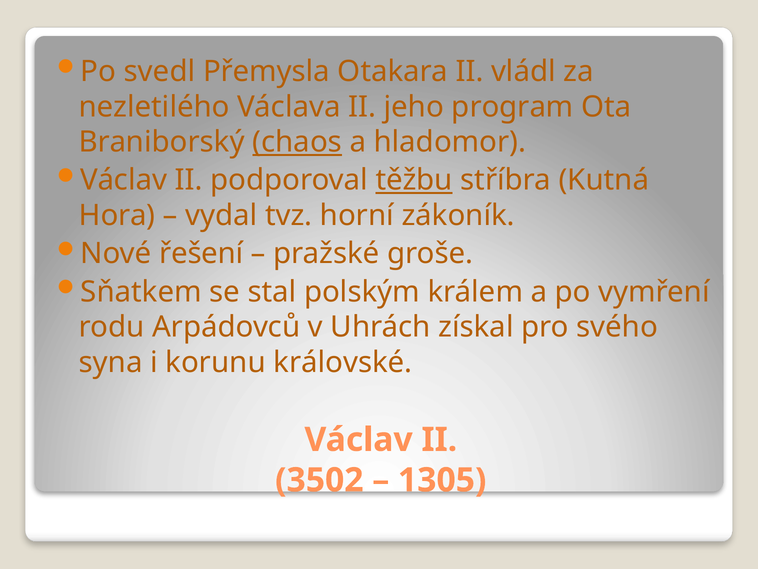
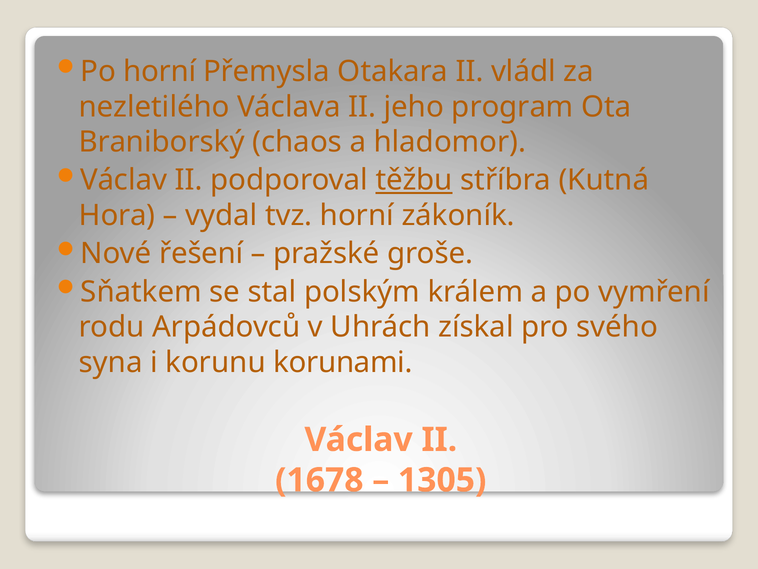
Po svedl: svedl -> horní (160, 71)
chaos underline: present -> none (297, 142)
královské: královské -> korunami (343, 362)
3502: 3502 -> 1678 (319, 480)
